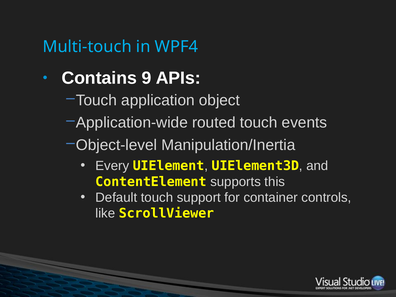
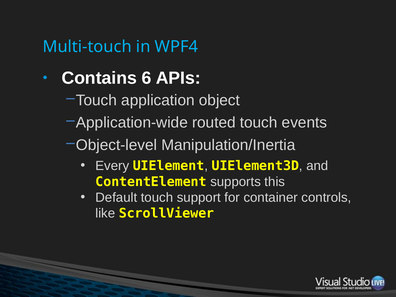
9: 9 -> 6 (147, 78)
